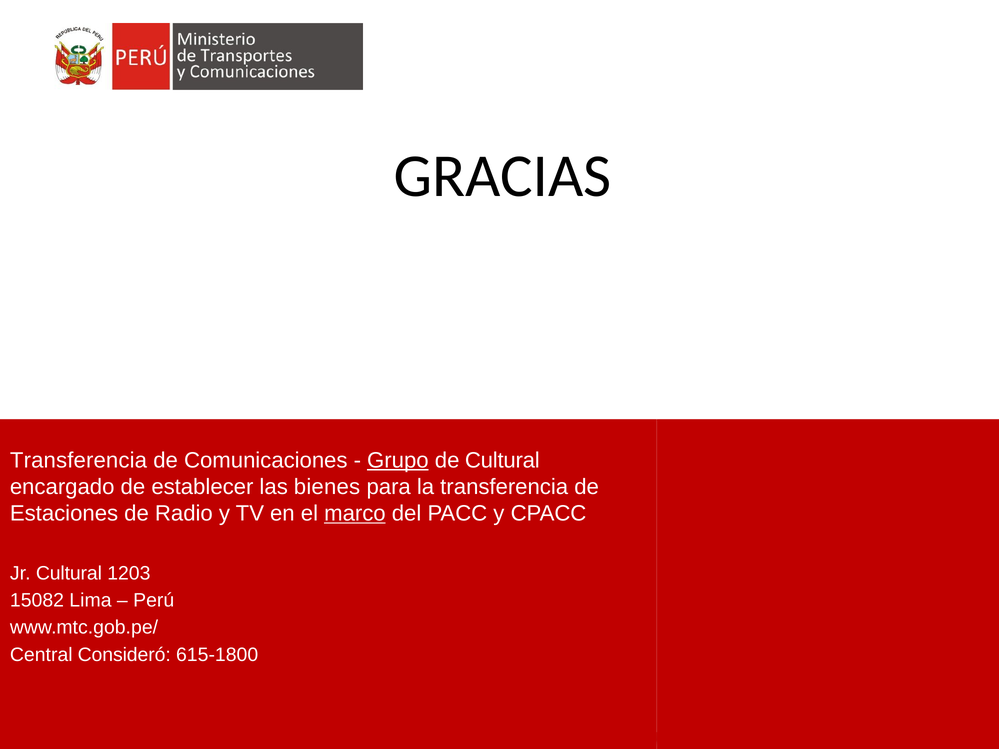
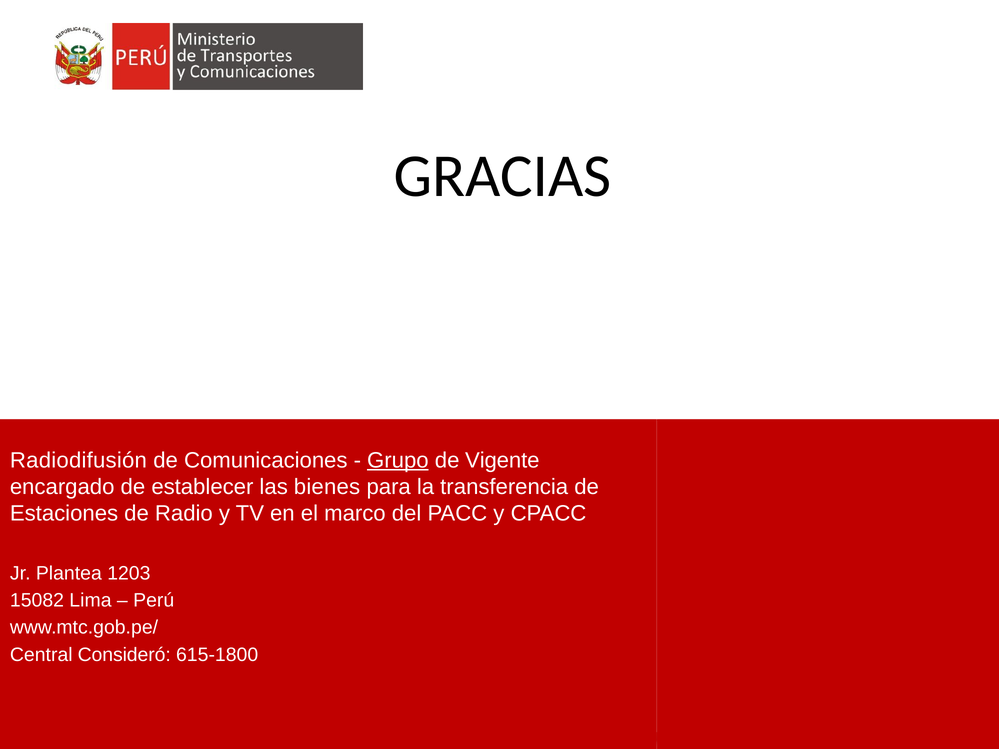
Transferencia: Transferencia -> Radiodifusión (78, 460)
de Cultural: Cultural -> Vigente (502, 460)
marco underline: present -> none (355, 514)
Jr Cultural: Cultural -> Plantea (69, 573)
